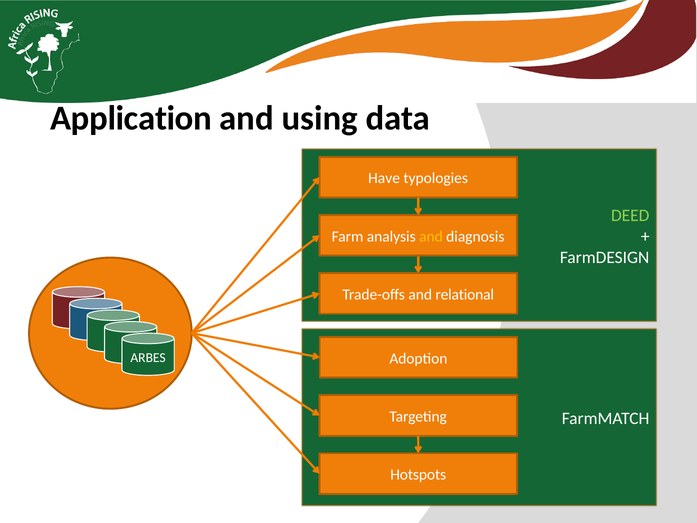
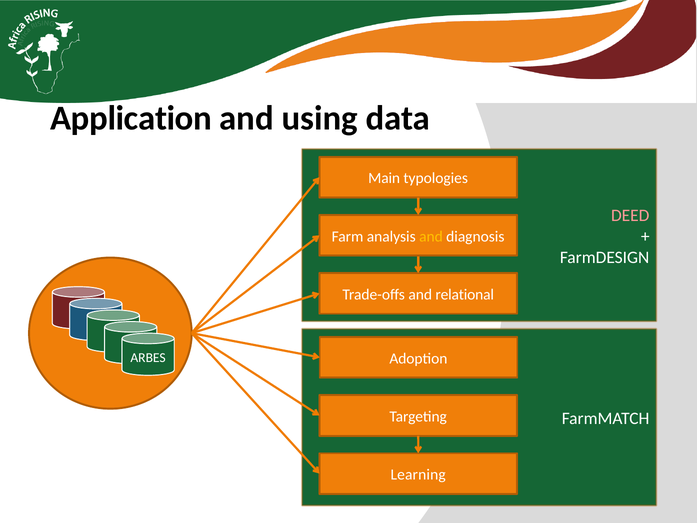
Have: Have -> Main (384, 178)
DEED colour: light green -> pink (630, 215)
Hotspots: Hotspots -> Learning (418, 474)
